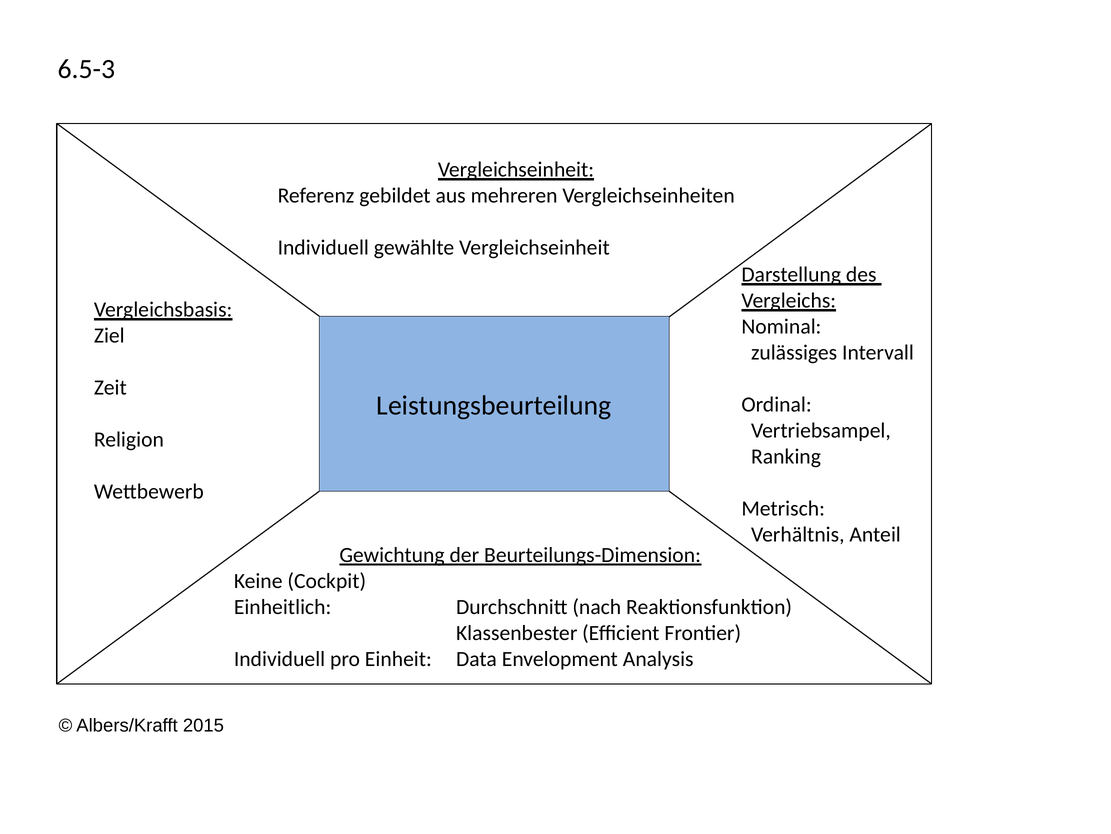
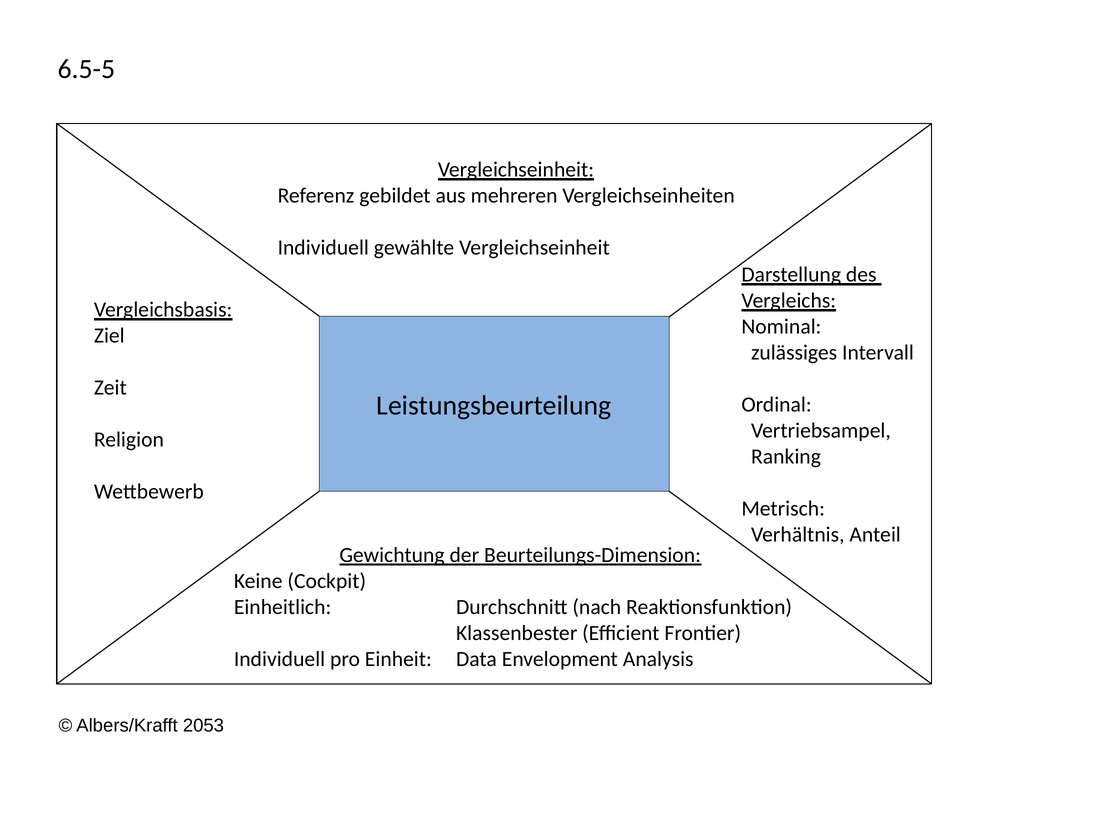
6.5-3: 6.5-3 -> 6.5-5 (86, 69)
2015: 2015 -> 2053 (203, 725)
